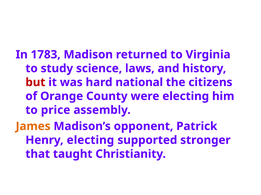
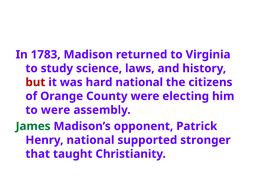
to price: price -> were (56, 110)
James colour: orange -> green (33, 127)
Henry electing: electing -> national (90, 141)
